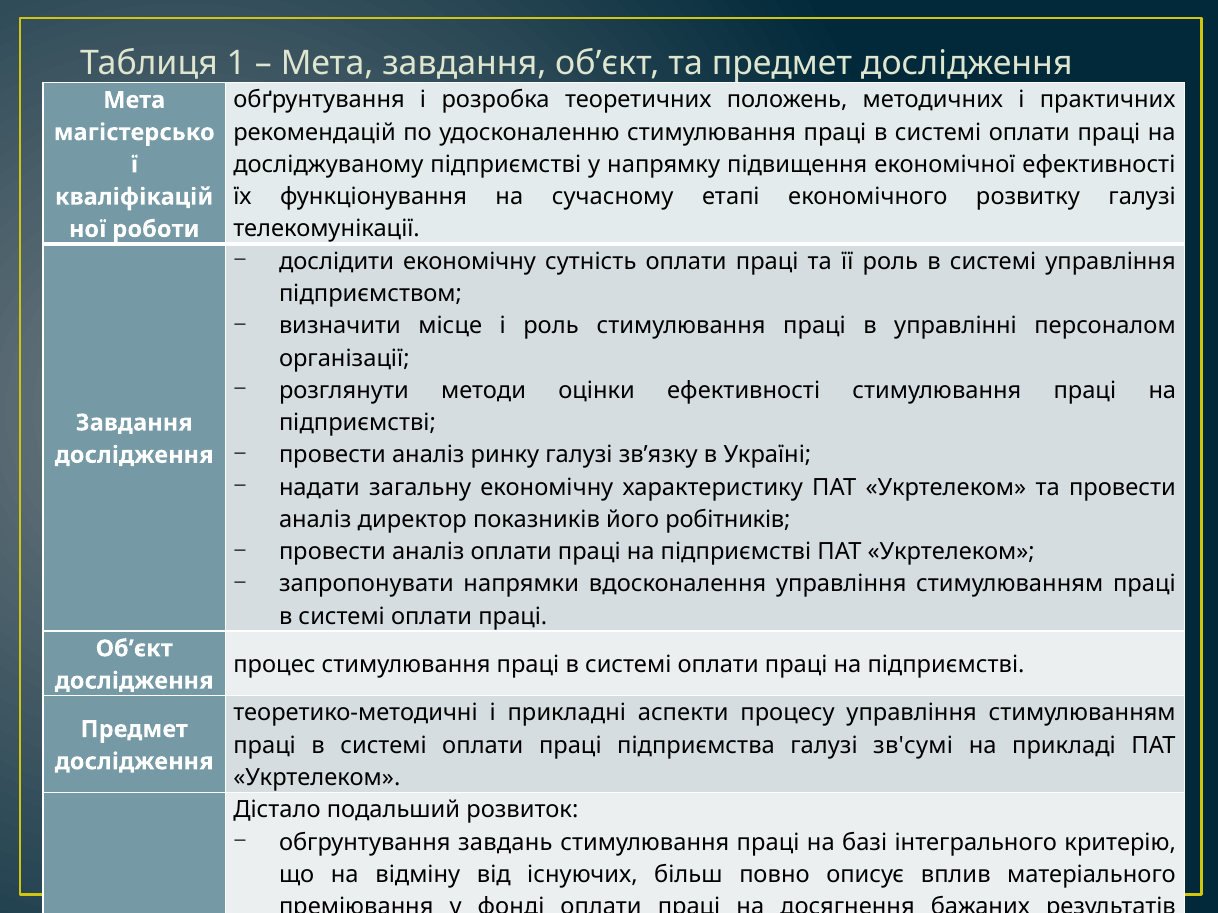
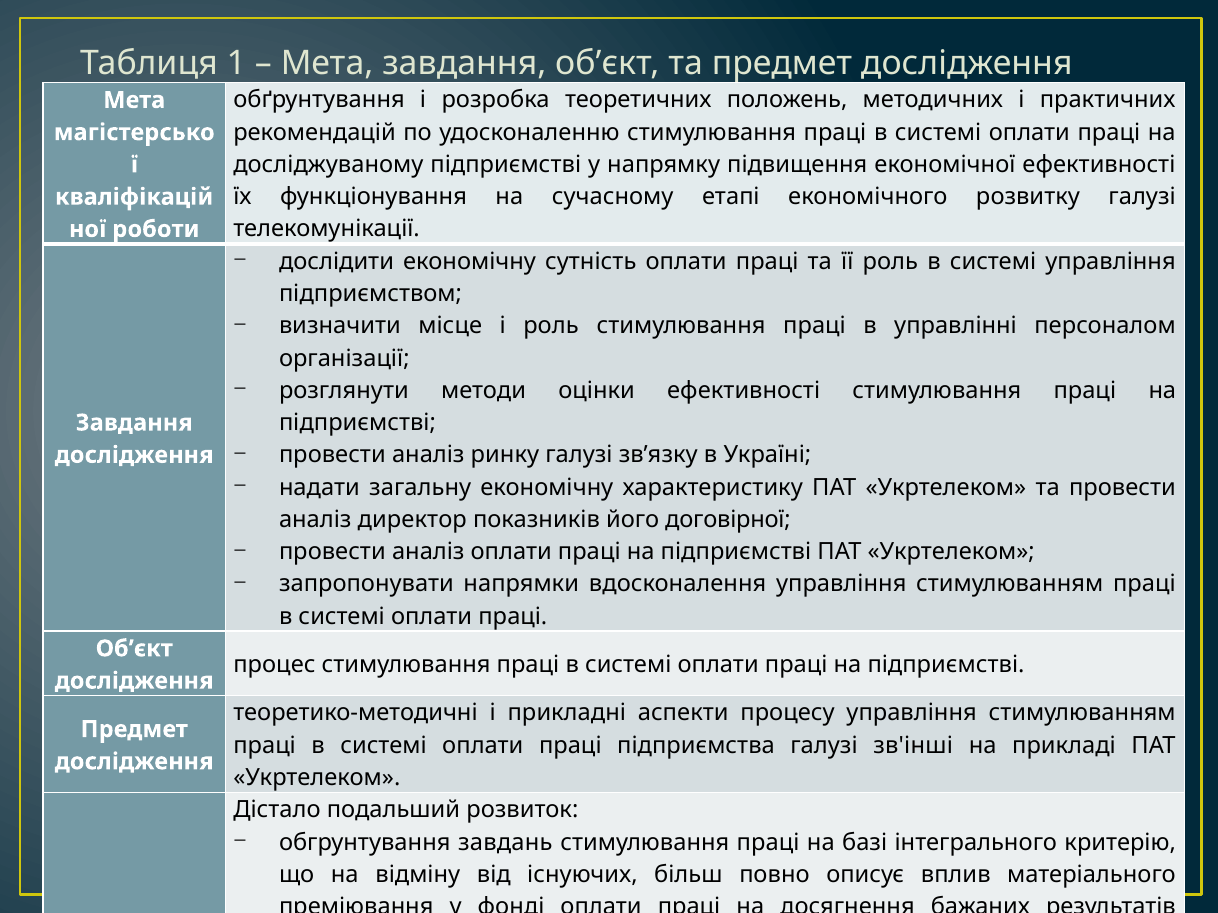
його робітників: робітників -> договірної (728, 520)
зв'сумі: зв'сумі -> зв'інші (913, 746)
